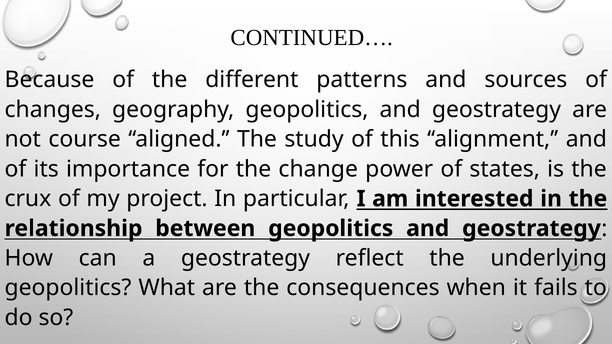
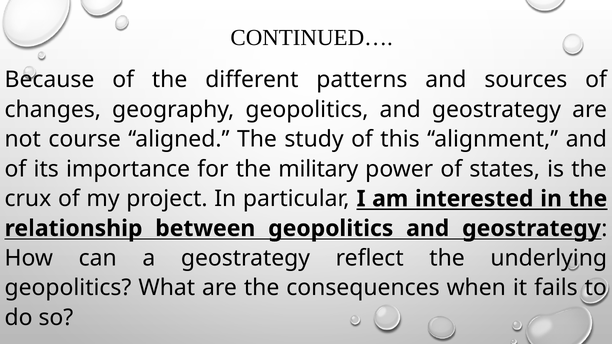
change: change -> military (318, 169)
